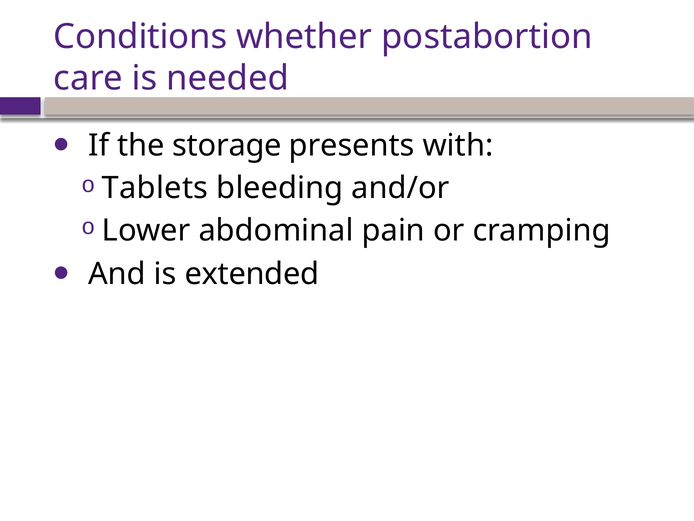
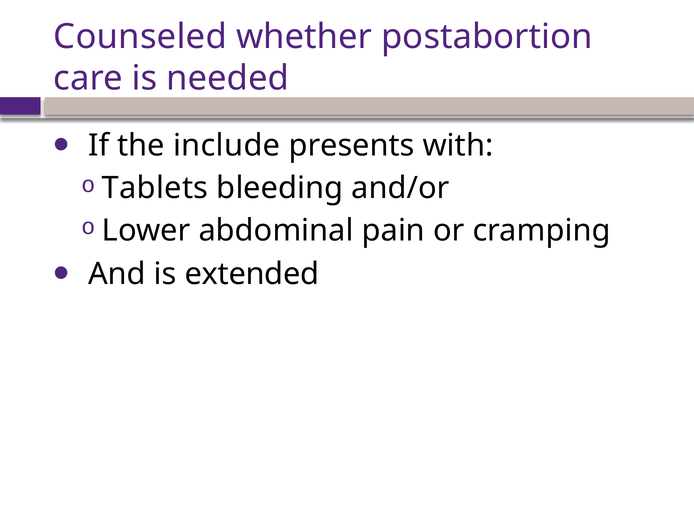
Conditions: Conditions -> Counseled (140, 37)
storage: storage -> include (227, 146)
